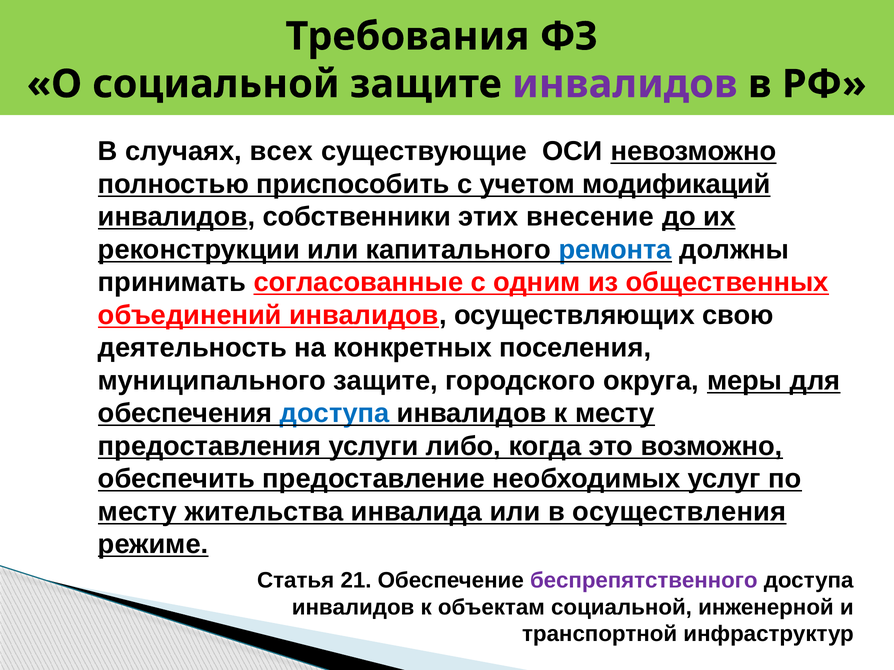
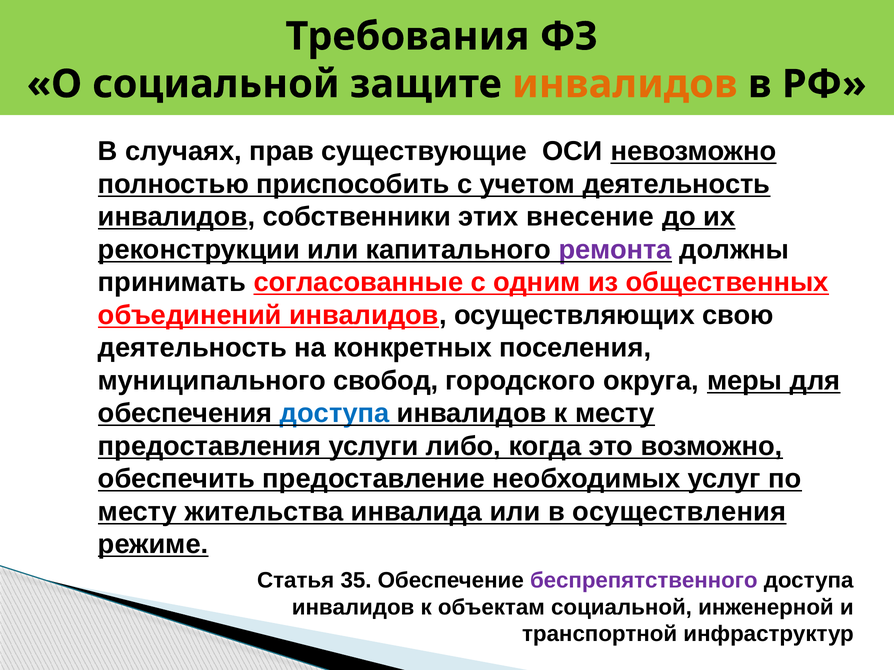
инвалидов colour: purple -> orange (625, 84)
всех: всех -> прав (282, 151)
учетом модификаций: модификаций -> деятельность (676, 184)
ремонта colour: blue -> purple (615, 250)
муниципального защите: защите -> свобод (386, 381)
21: 21 -> 35 (356, 581)
